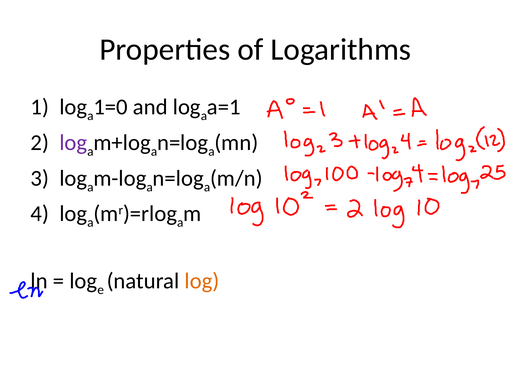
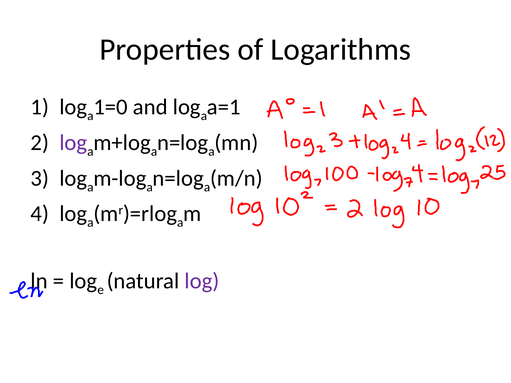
log colour: orange -> purple (202, 281)
